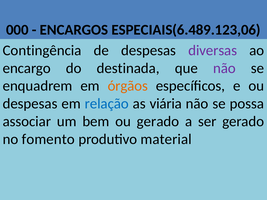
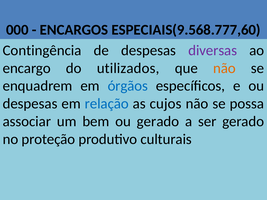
ESPECIAIS(6.489.123,06: ESPECIAIS(6.489.123,06 -> ESPECIAIS(9.568.777,60 (186, 30)
destinada: destinada -> utilizados (128, 68)
não colour: purple -> orange (224, 68)
órgãos colour: orange -> blue (128, 86)
viária: viária -> cujos (166, 104)
fomento: fomento -> proteção (48, 139)
material: material -> culturais (166, 139)
